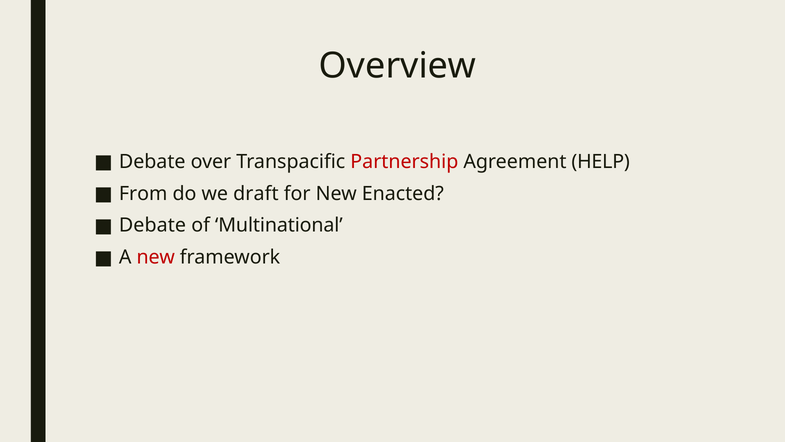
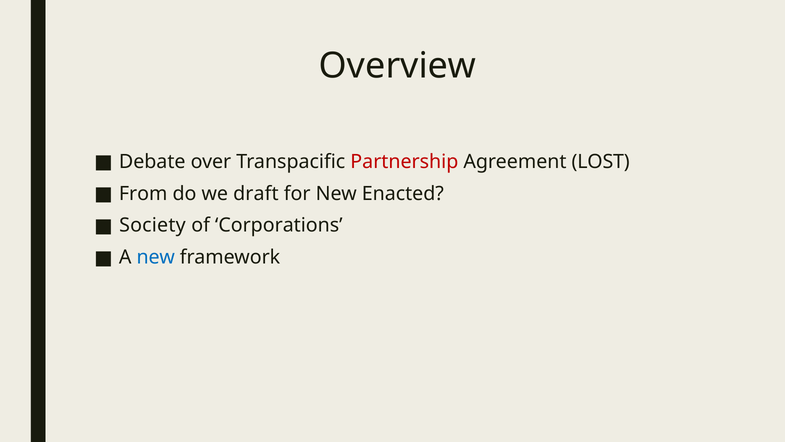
HELP: HELP -> LOST (601, 161)
Debate: Debate -> Society (152, 225)
Multinational: Multinational -> Corporations (279, 225)
new colour: red -> blue (156, 257)
